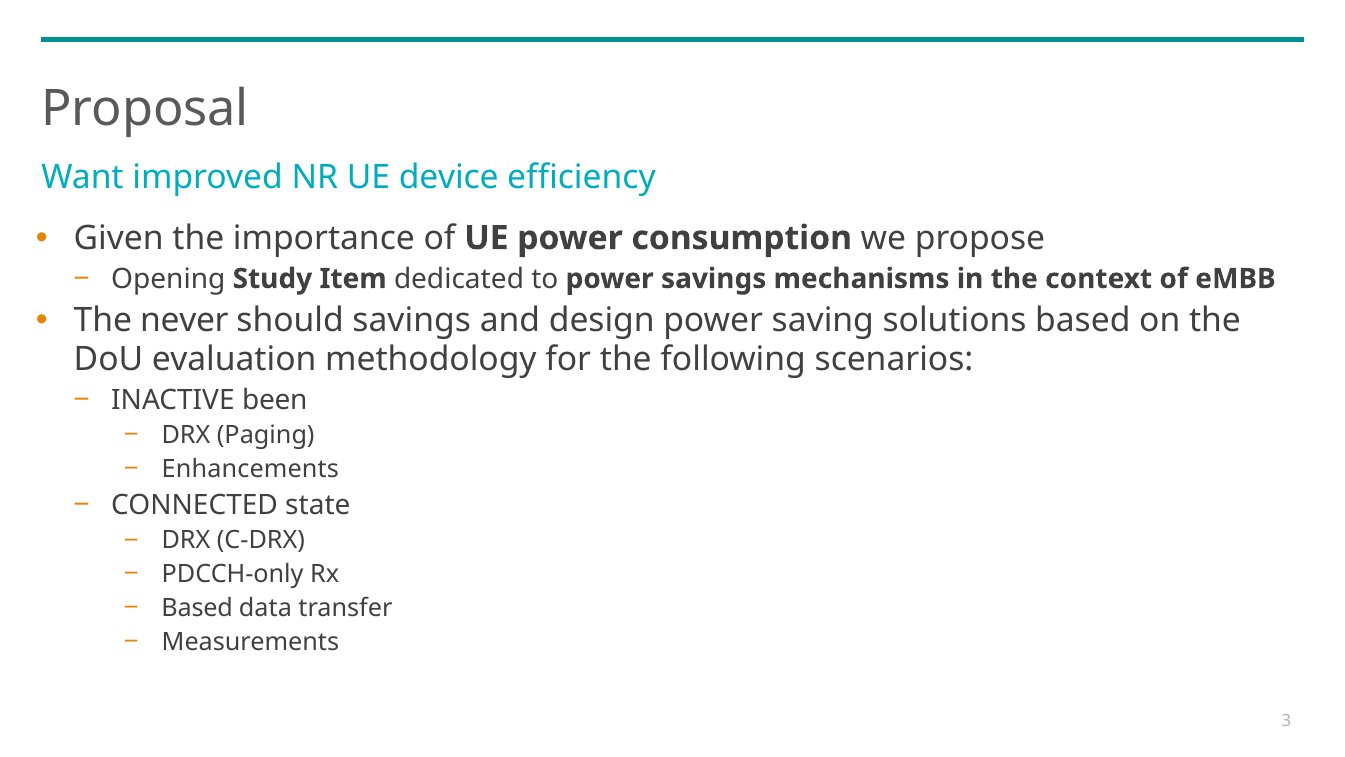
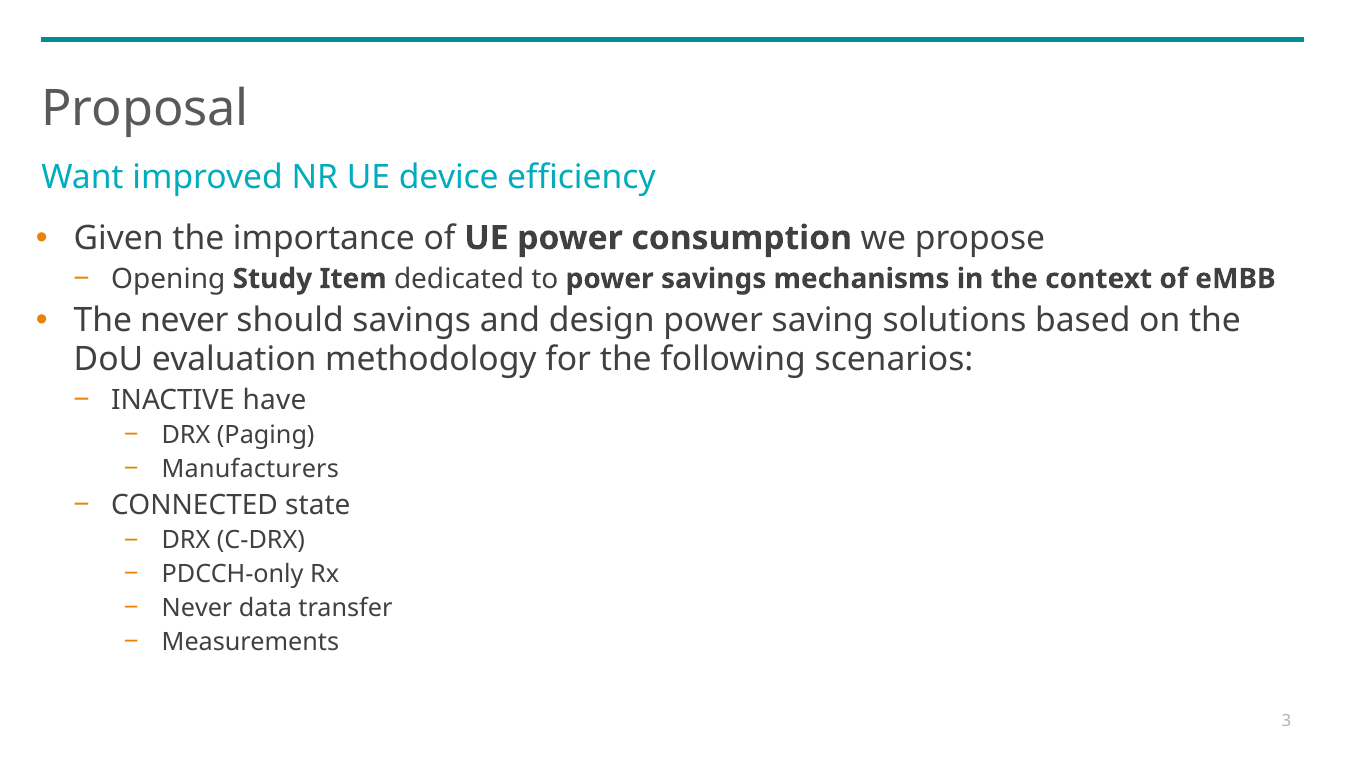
been: been -> have (274, 400)
Enhancements: Enhancements -> Manufacturers (250, 469)
Based: Based -> Never (197, 608)
